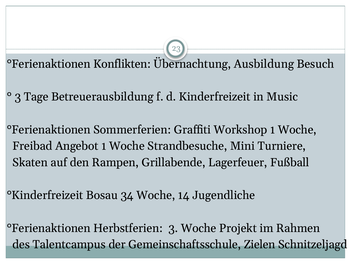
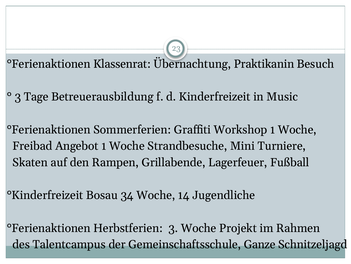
Konflikten: Konflikten -> Klassenrat (122, 64)
Ausbildung: Ausbildung -> Praktikanin (264, 64)
Zielen: Zielen -> Ganze (260, 244)
